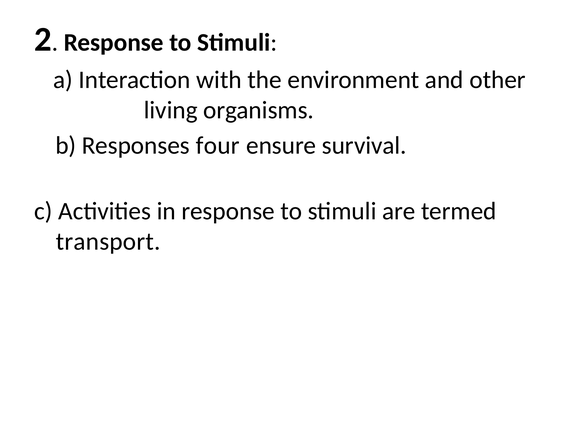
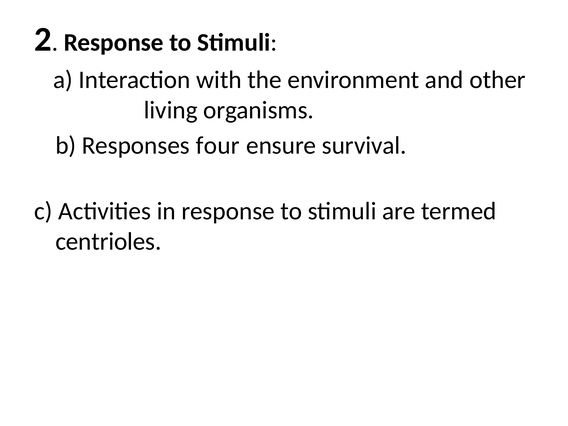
transport: transport -> centrioles (108, 241)
